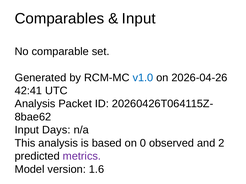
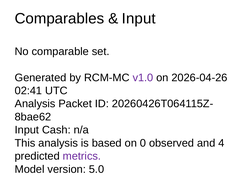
v1.0 colour: blue -> purple (143, 78)
42:41: 42:41 -> 02:41 (28, 91)
Days: Days -> Cash (56, 130)
2: 2 -> 4 (221, 143)
1.6: 1.6 -> 5.0 (96, 170)
